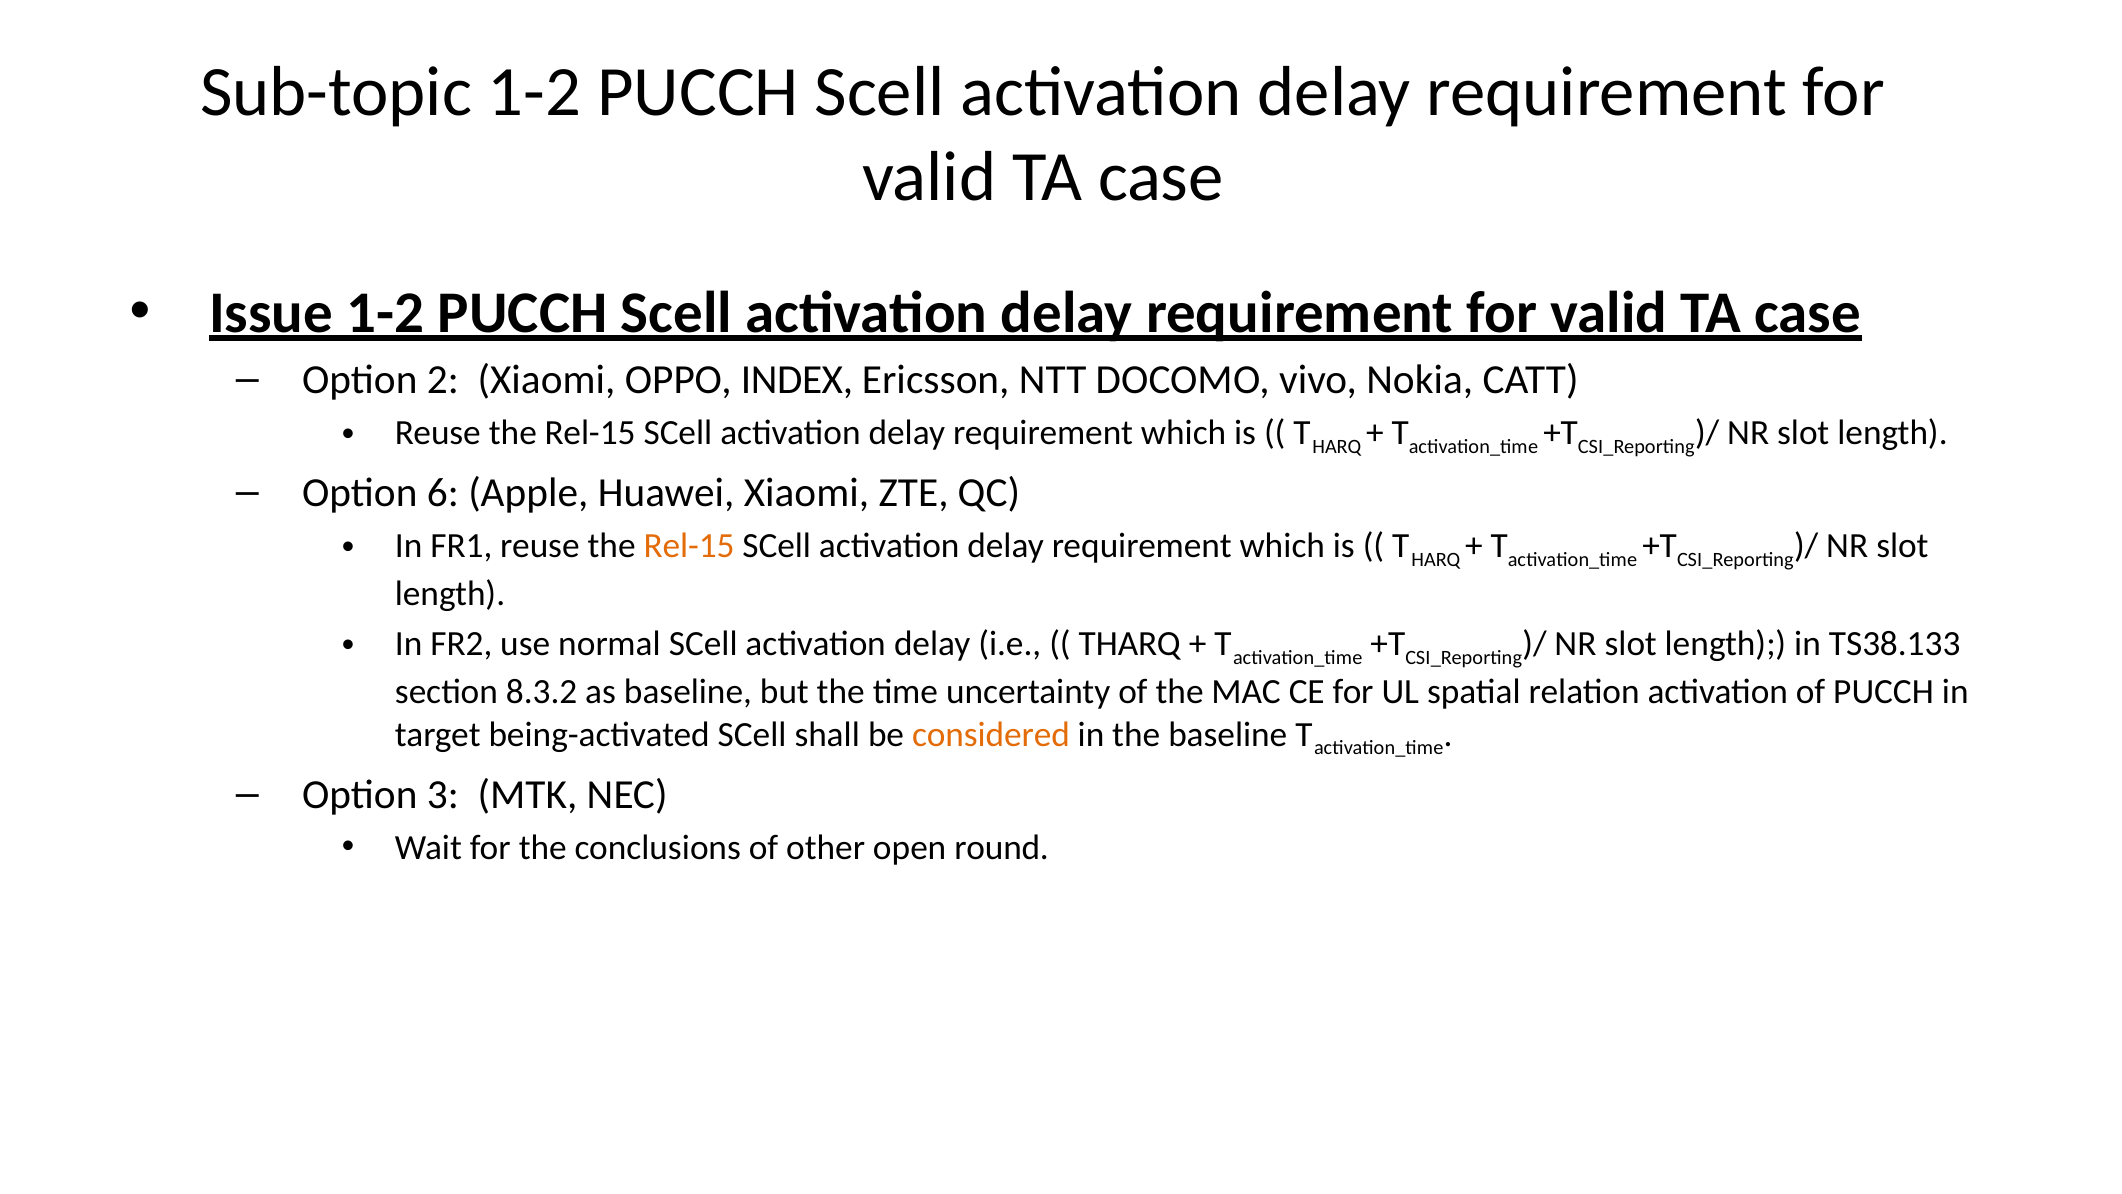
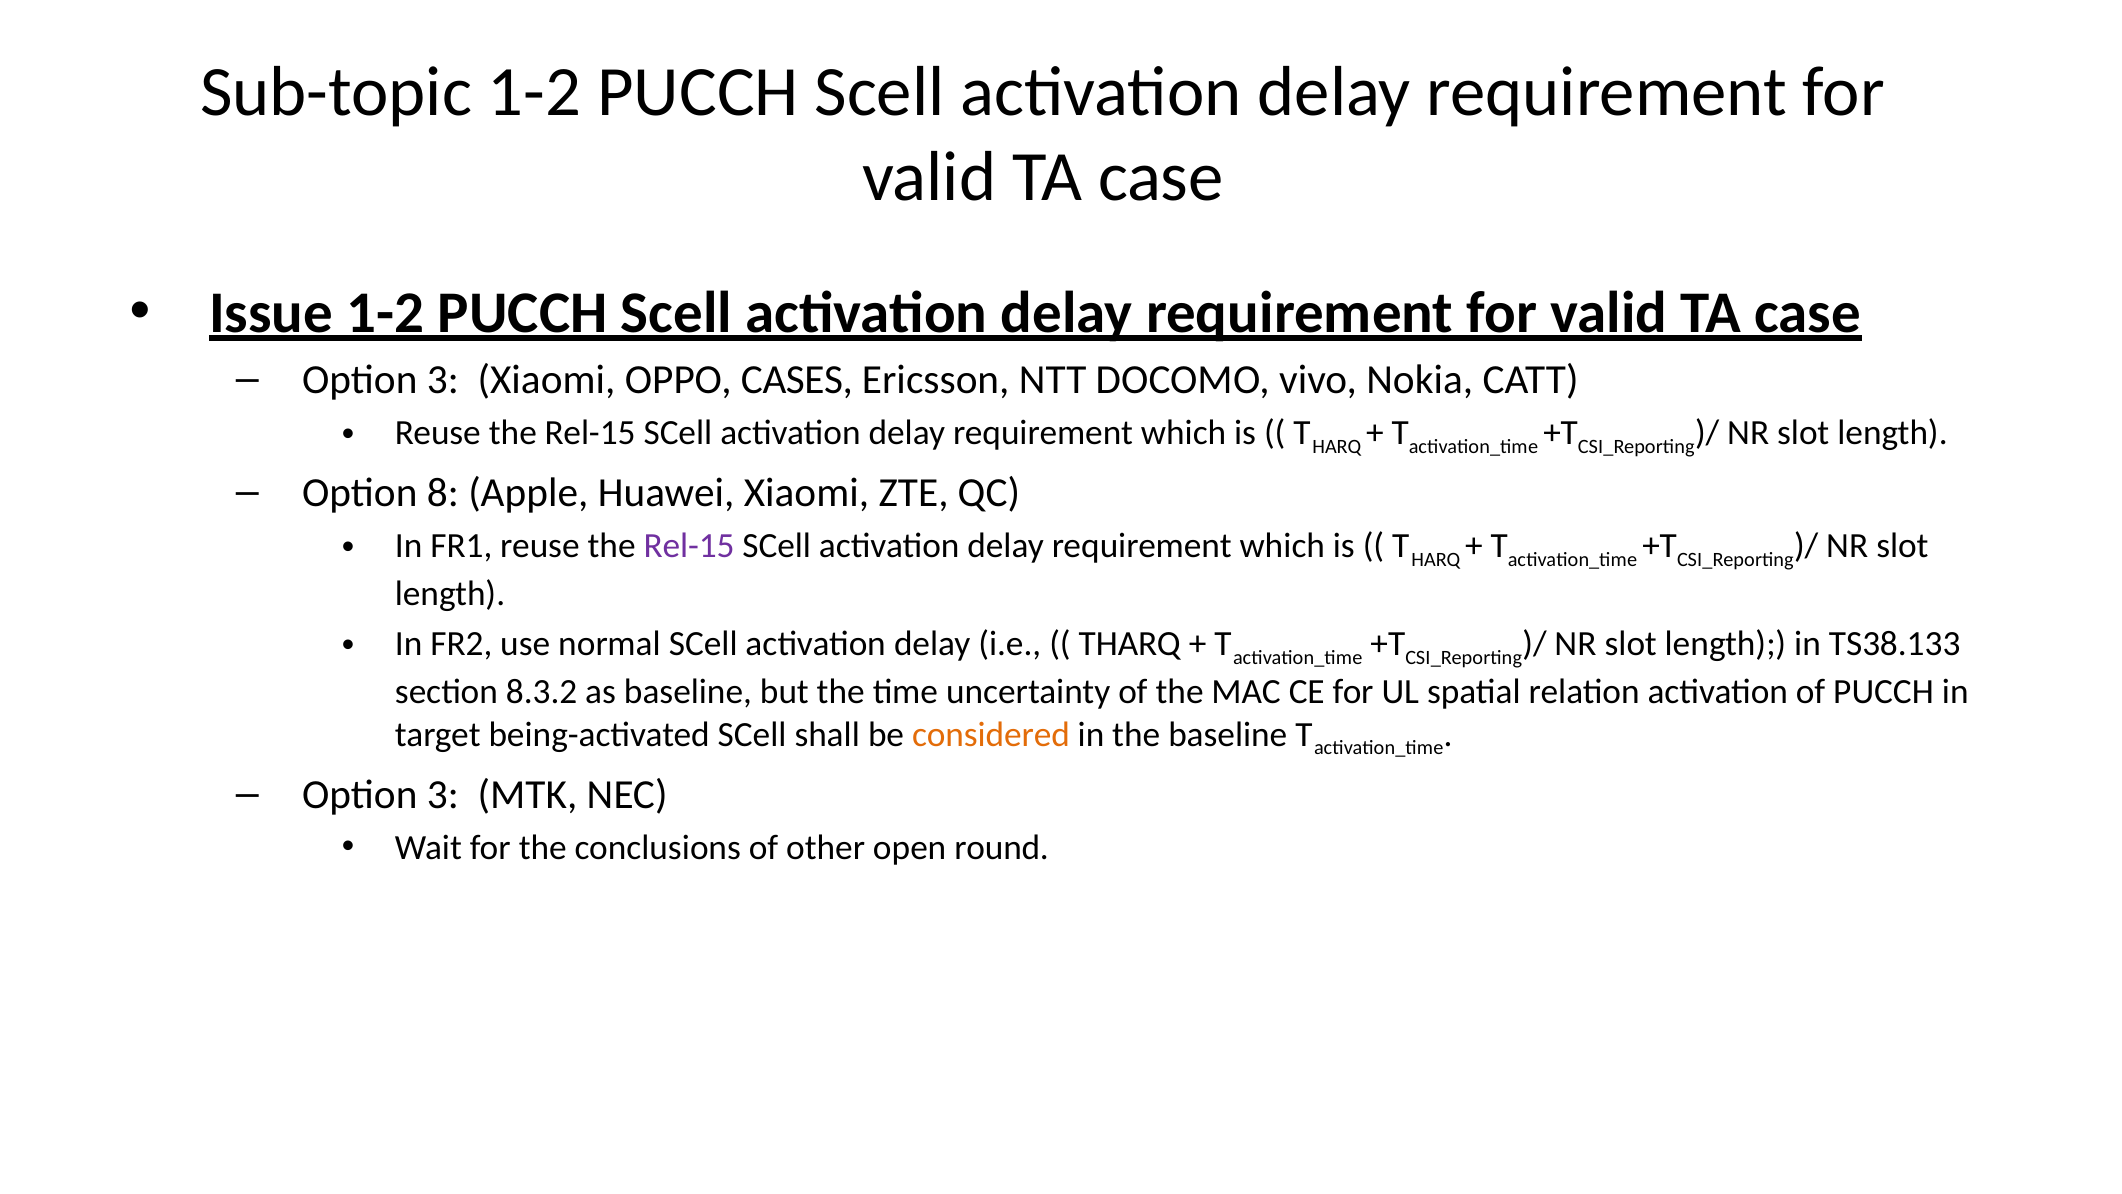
2: 2 -> 3 (443, 380)
INDEX: INDEX -> CASES (797, 380)
6: 6 -> 8 (443, 493)
Rel-15 colour: orange -> purple (689, 546)
